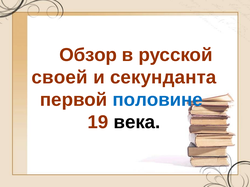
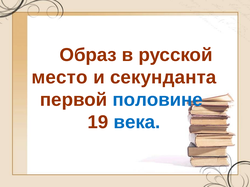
Обзор: Обзор -> Образ (88, 55)
своей: своей -> место (60, 78)
века colour: black -> blue (137, 123)
